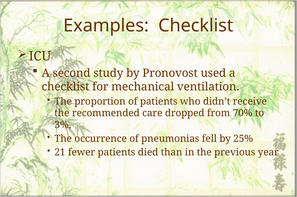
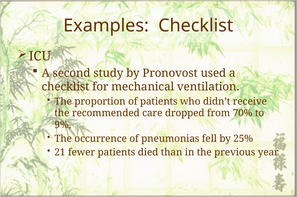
3%: 3% -> 9% (63, 125)
